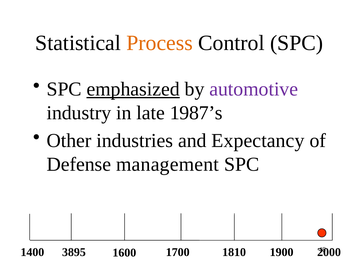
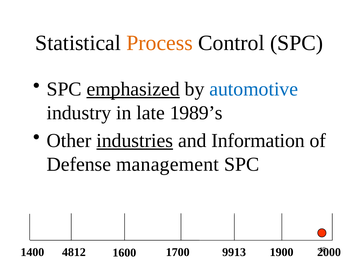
automotive colour: purple -> blue (254, 89)
1987’s: 1987’s -> 1989’s (196, 113)
industries underline: none -> present (135, 141)
Expectancy: Expectancy -> Information (258, 141)
3895: 3895 -> 4812 (74, 252)
1810: 1810 -> 9913 (234, 252)
